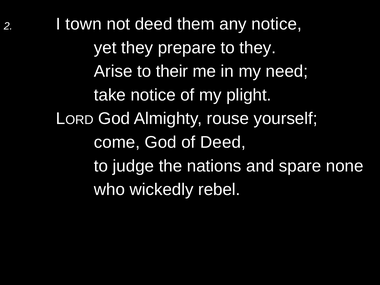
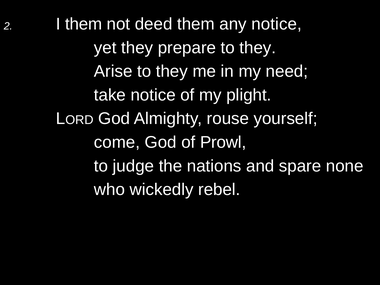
I town: town -> them (84, 24)
Arise to their: their -> they (172, 71)
of Deed: Deed -> Prowl (223, 142)
